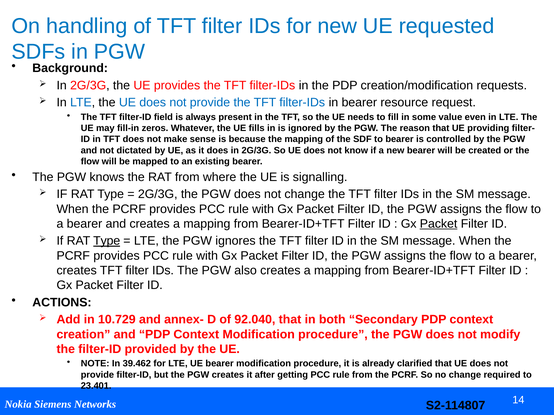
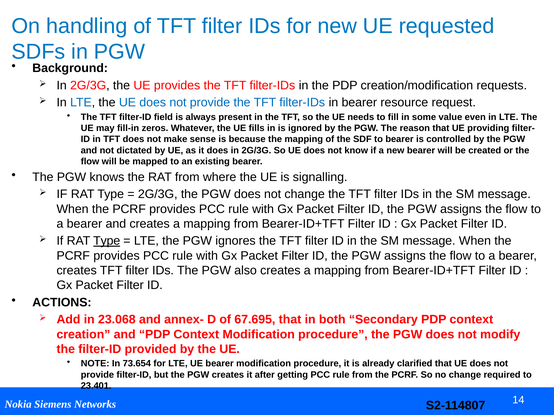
Packet underline: present -> none (439, 224)
10.729: 10.729 -> 23.068 (117, 320)
92.040: 92.040 -> 67.695 (255, 320)
39.462: 39.462 -> 73.654 (137, 364)
